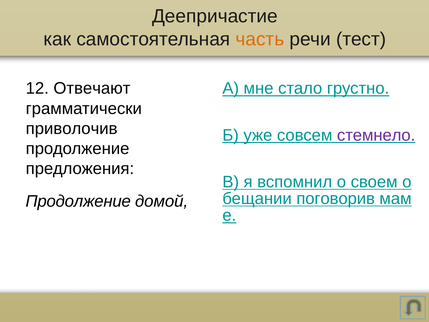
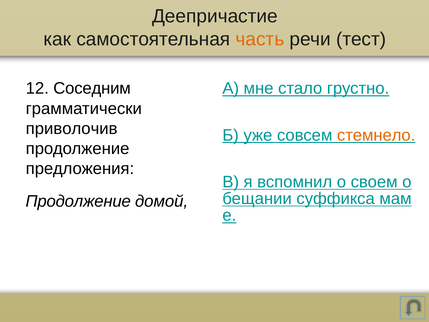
Отвечают: Отвечают -> Соседним (92, 88)
стемнело colour: purple -> orange (376, 135)
поговорив: поговорив -> суффикса (336, 199)
